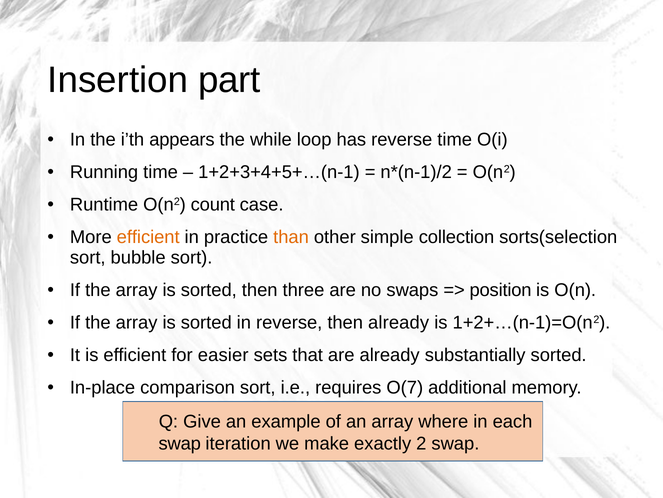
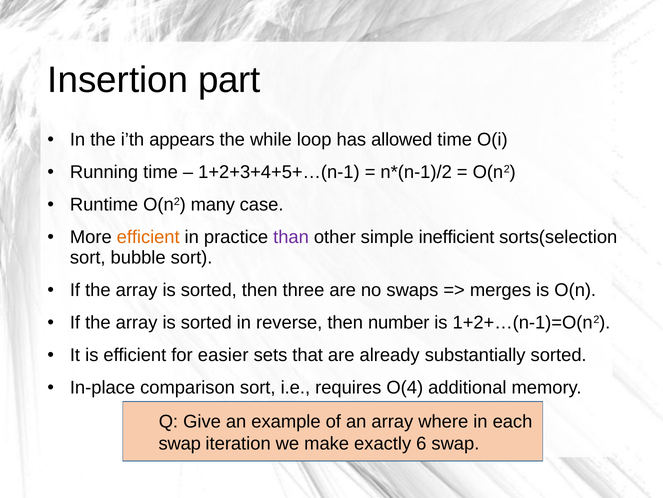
has reverse: reverse -> allowed (402, 139)
count: count -> many (213, 204)
than colour: orange -> purple (291, 237)
collection: collection -> inefficient (457, 237)
position: position -> merges (500, 290)
then already: already -> number (399, 322)
O(7: O(7 -> O(4 (405, 387)
2: 2 -> 6 (421, 443)
